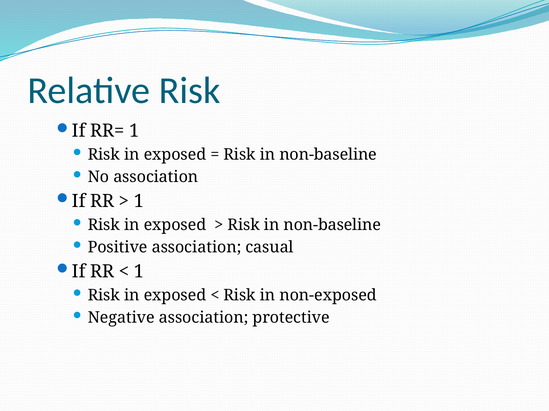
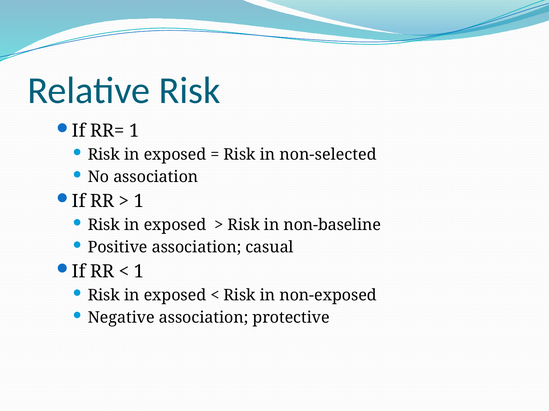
non-baseline: non-baseline -> non-selected (328, 155)
